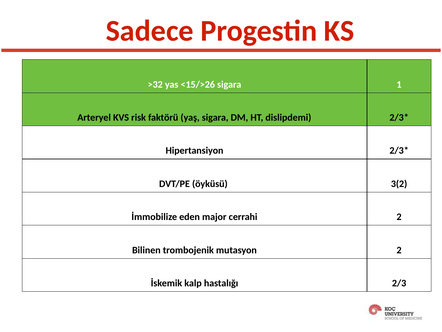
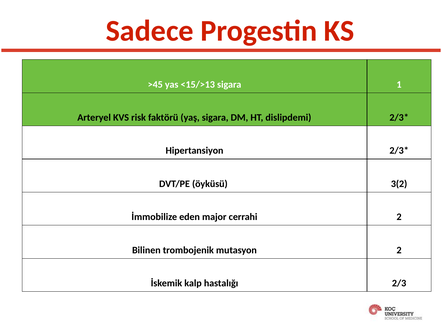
>32: >32 -> >45 (155, 84)
<15/>26: <15/>26 -> <15/>13 (198, 84)
